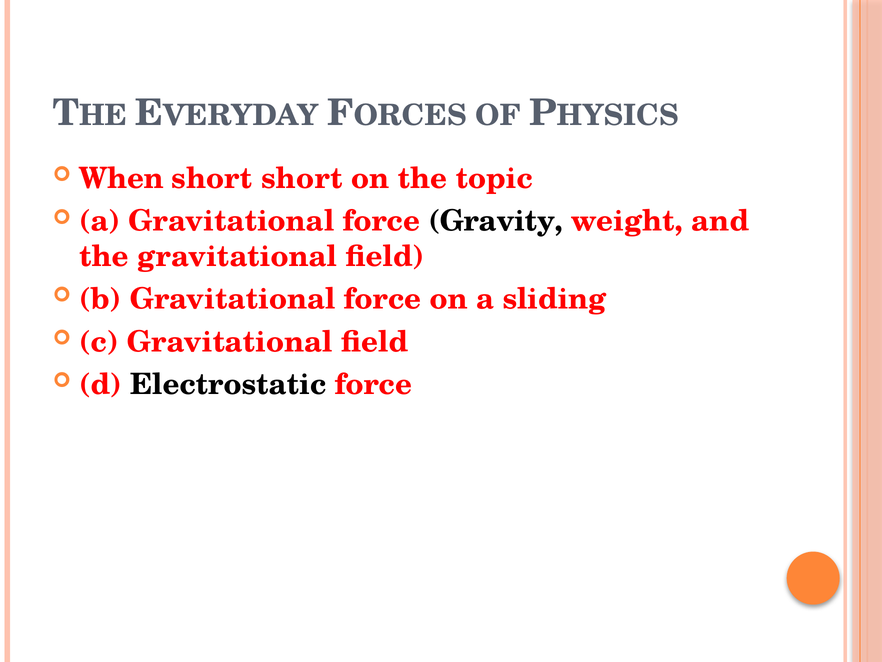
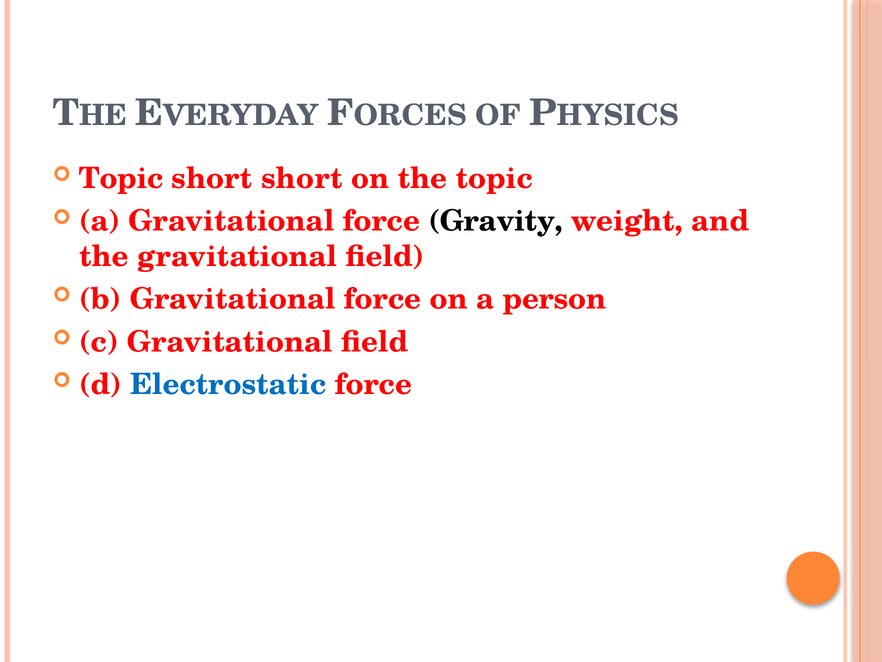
When: When -> Topic (121, 178)
sliding: sliding -> person (554, 299)
Electrostatic colour: black -> blue (228, 384)
